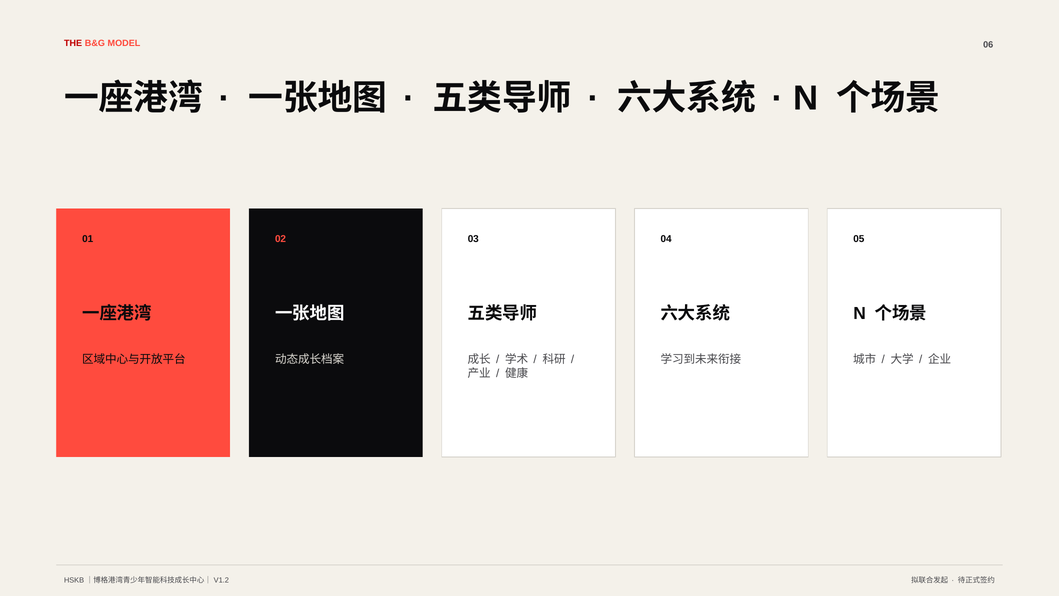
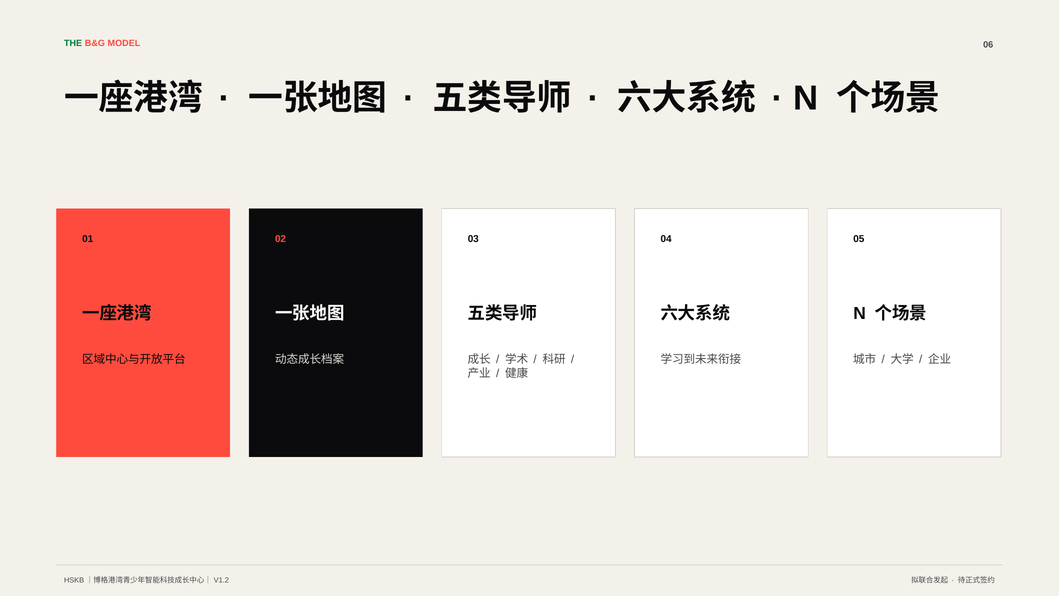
THE colour: red -> green (73, 43)
